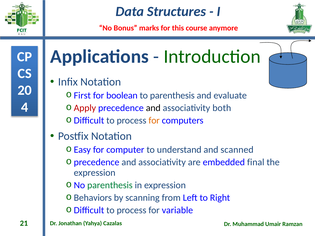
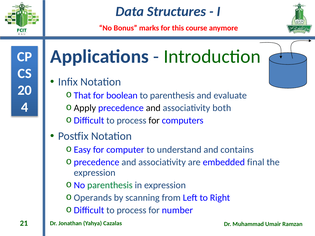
First: First -> That (82, 95)
Apply colour: red -> black (85, 108)
for colour: orange -> black (154, 121)
scanned: scanned -> contains (237, 150)
Behaviors: Behaviors -> Operands (93, 198)
variable: variable -> number (177, 211)
